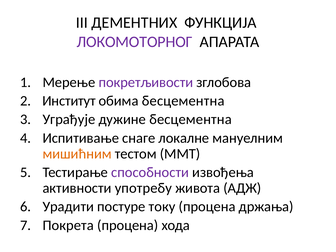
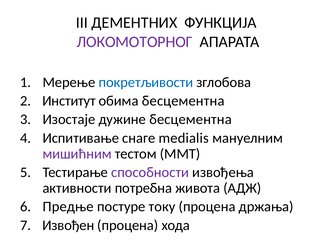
покретљивости colour: purple -> blue (146, 82)
Уграђује: Уграђује -> Изостаје (69, 119)
локалне: локалне -> medialis (184, 138)
мишићним colour: orange -> purple (77, 154)
употребу: употребу -> потребна (143, 188)
Урадити: Урадити -> Предње (68, 206)
Покрета: Покрета -> Извођен (68, 225)
